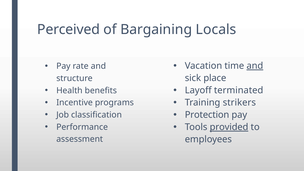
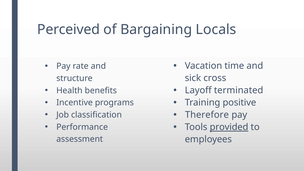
and underline: present -> none (255, 66)
place: place -> cross (215, 78)
strikers: strikers -> positive (239, 103)
Protection: Protection -> Therefore (207, 115)
